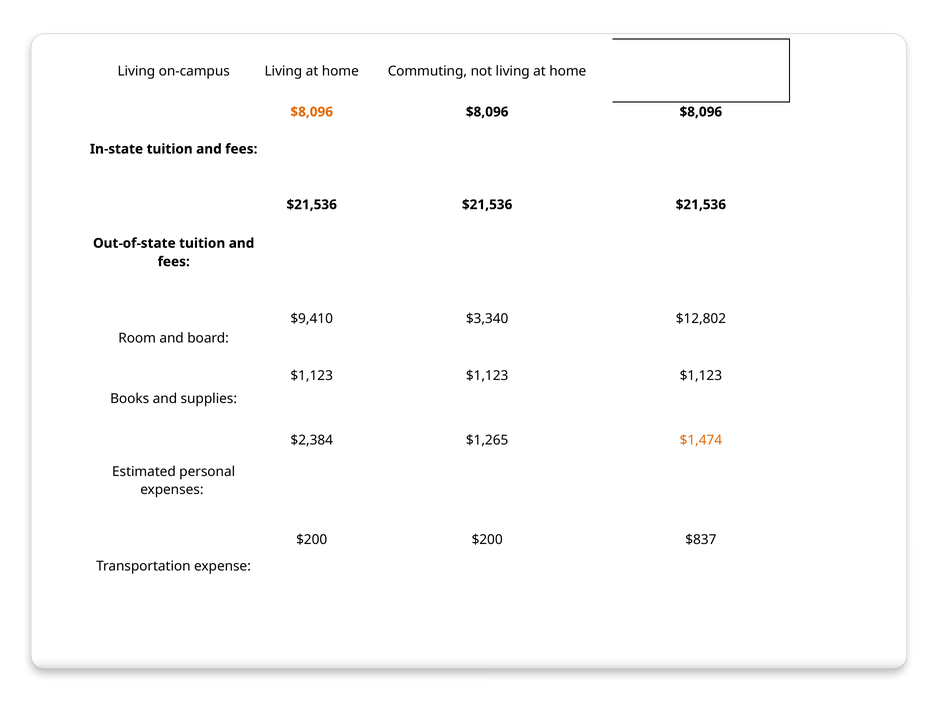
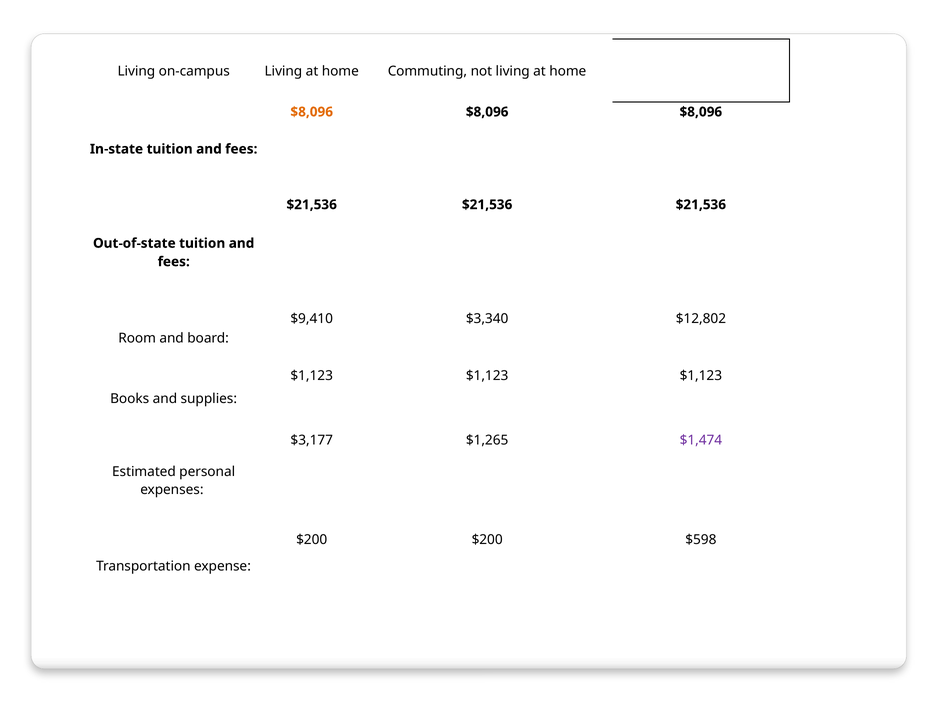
$2,384: $2,384 -> $3,177 (312, 440)
$1,474 colour: orange -> purple (701, 440)
$837: $837 -> $598 (701, 540)
